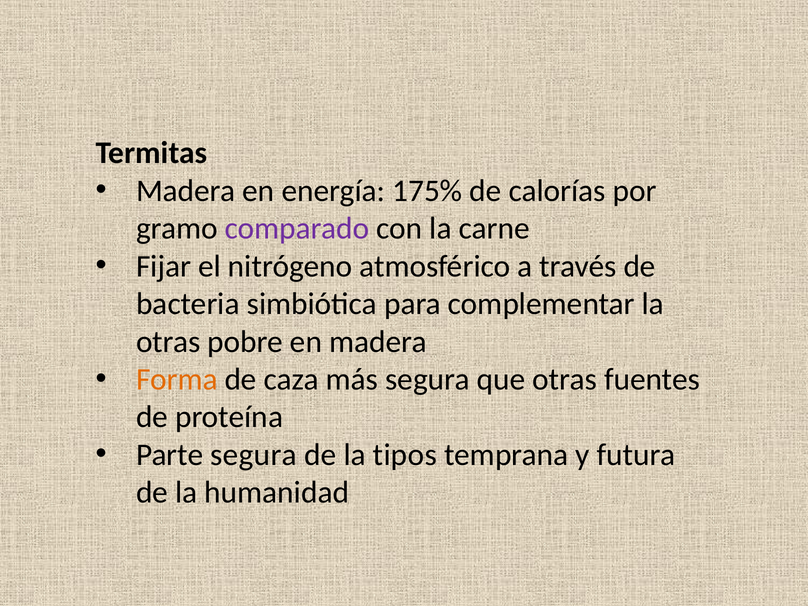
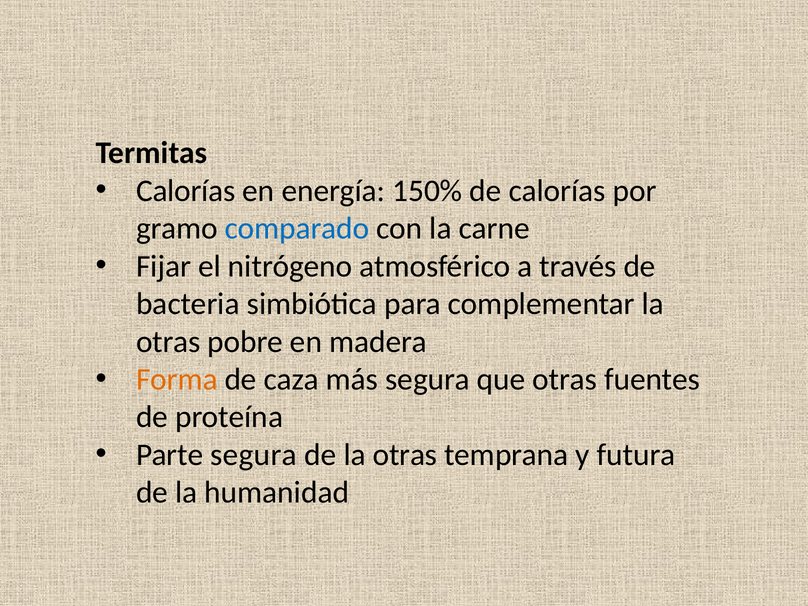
Madera: Madera -> Calorías (186, 191)
175%: 175% -> 150% (427, 191)
comparado colour: purple -> blue (297, 228)
de la tipos: tipos -> otras (405, 455)
